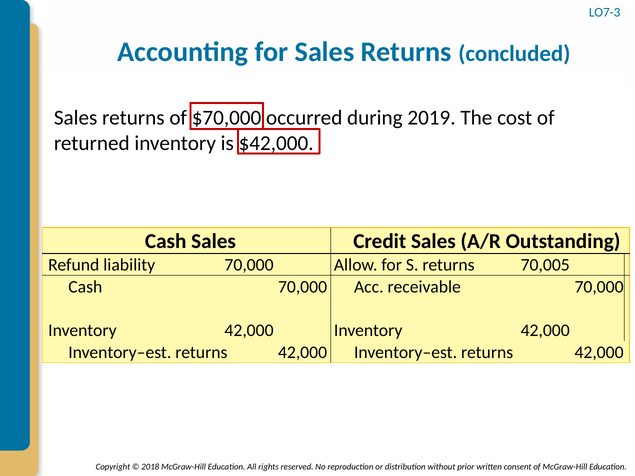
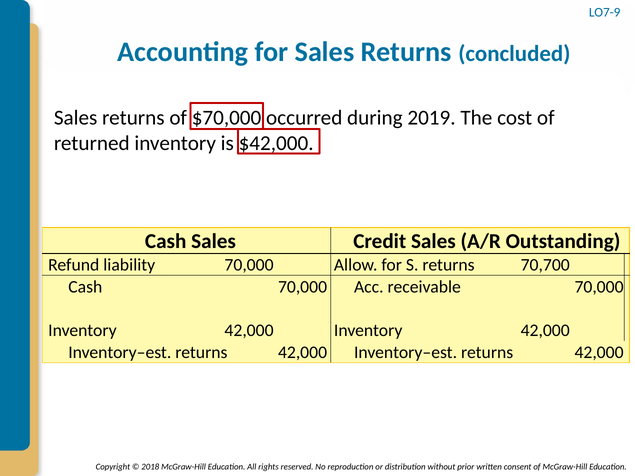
LO7-3: LO7-3 -> LO7-9 (605, 13)
70,005: 70,005 -> 70,700 (545, 265)
